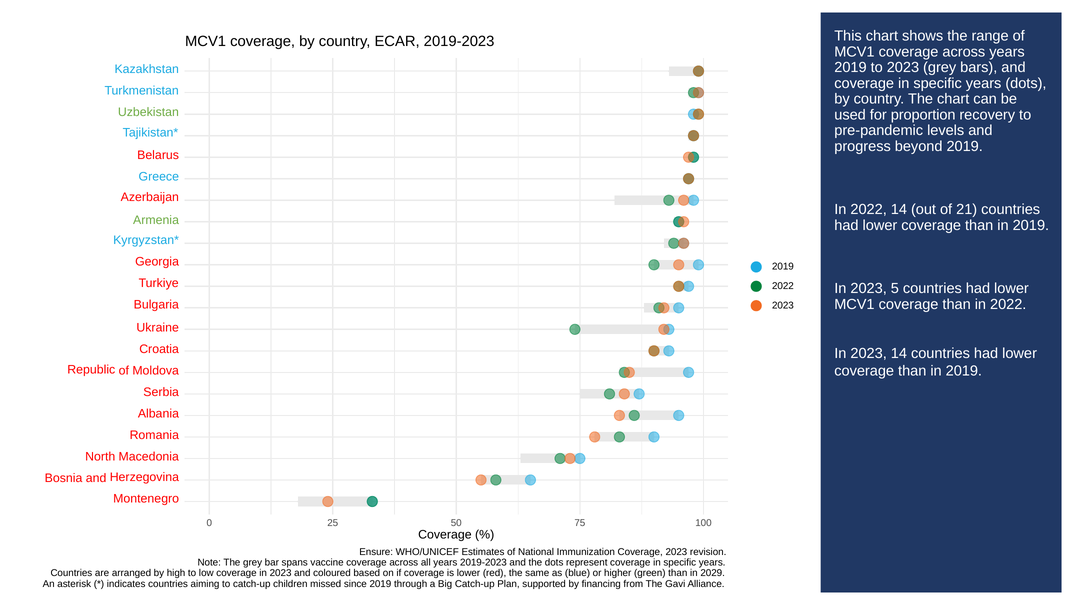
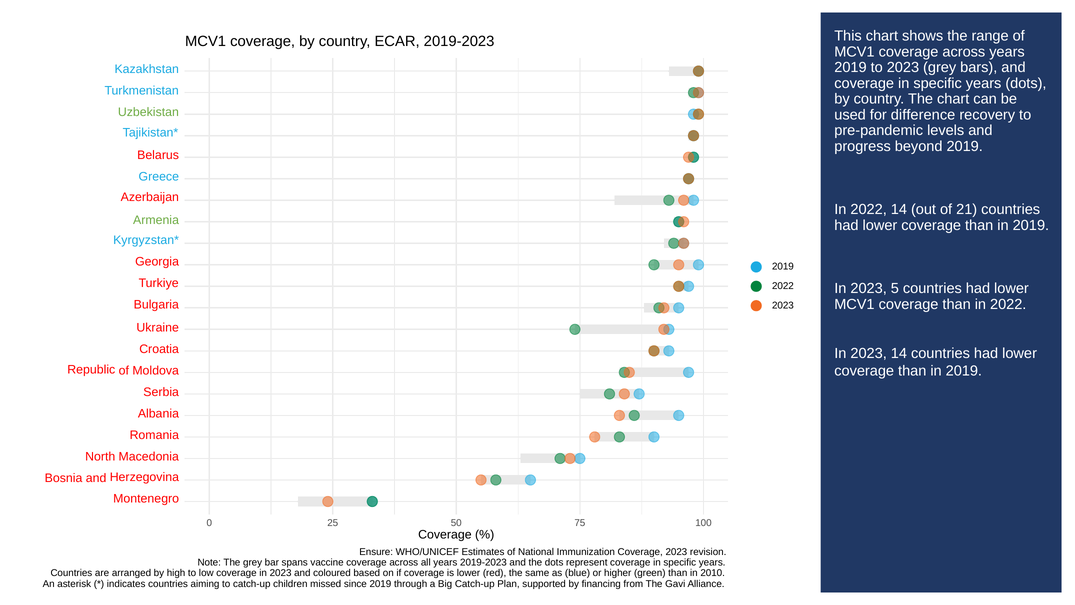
proportion: proportion -> difference (923, 115)
2029: 2029 -> 2010 (713, 573)
